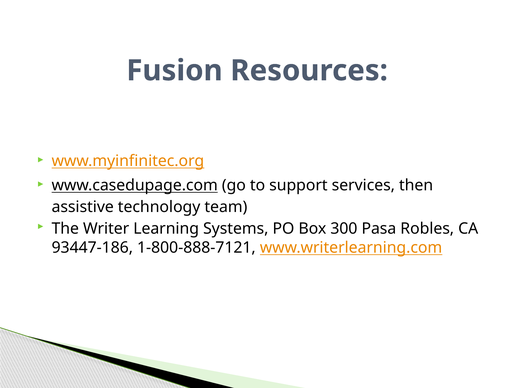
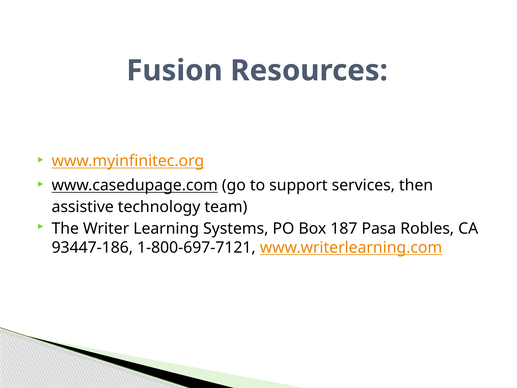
300: 300 -> 187 (344, 228)
1-800-888-7121: 1-800-888-7121 -> 1-800-697-7121 (196, 247)
